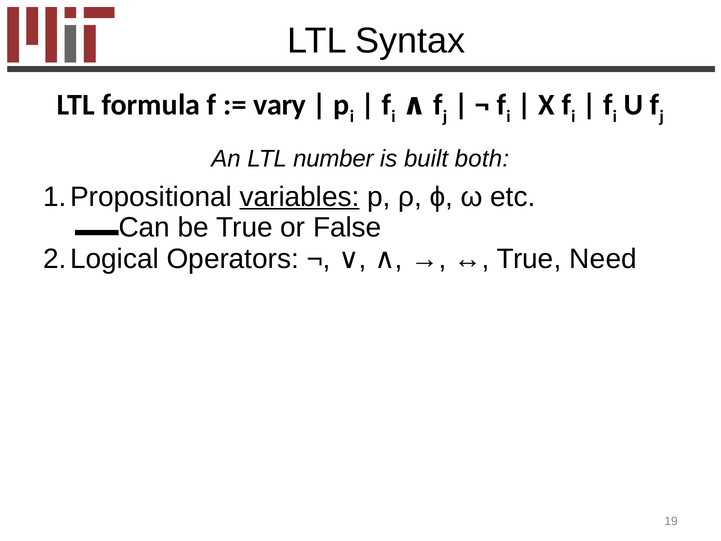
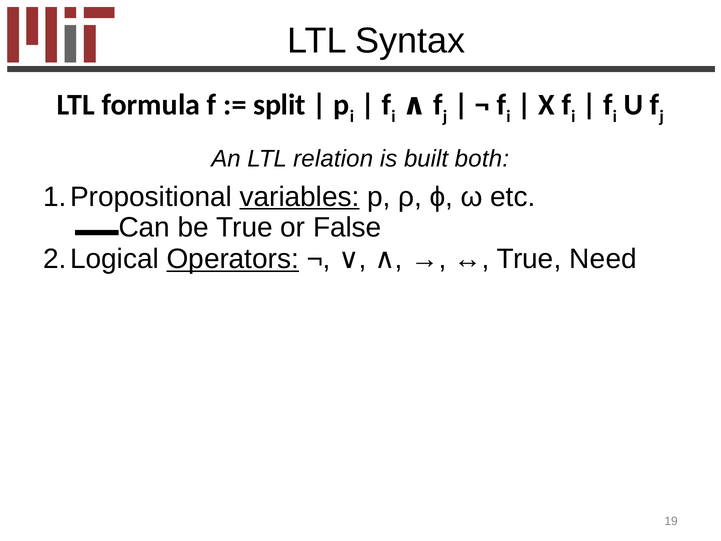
vary: vary -> split (280, 105)
number: number -> relation (333, 159)
Operators underline: none -> present (233, 259)
